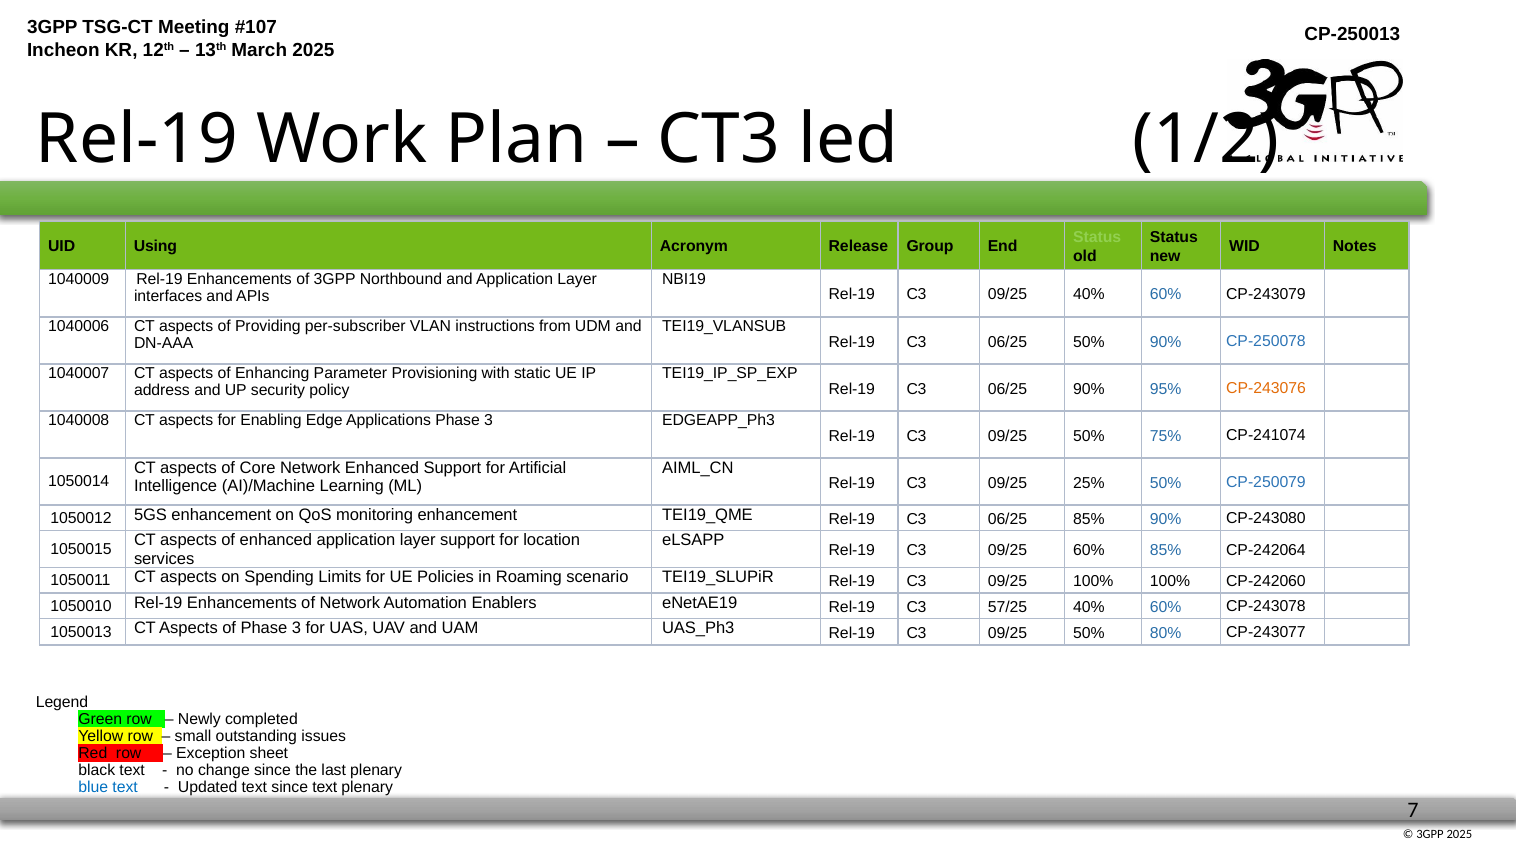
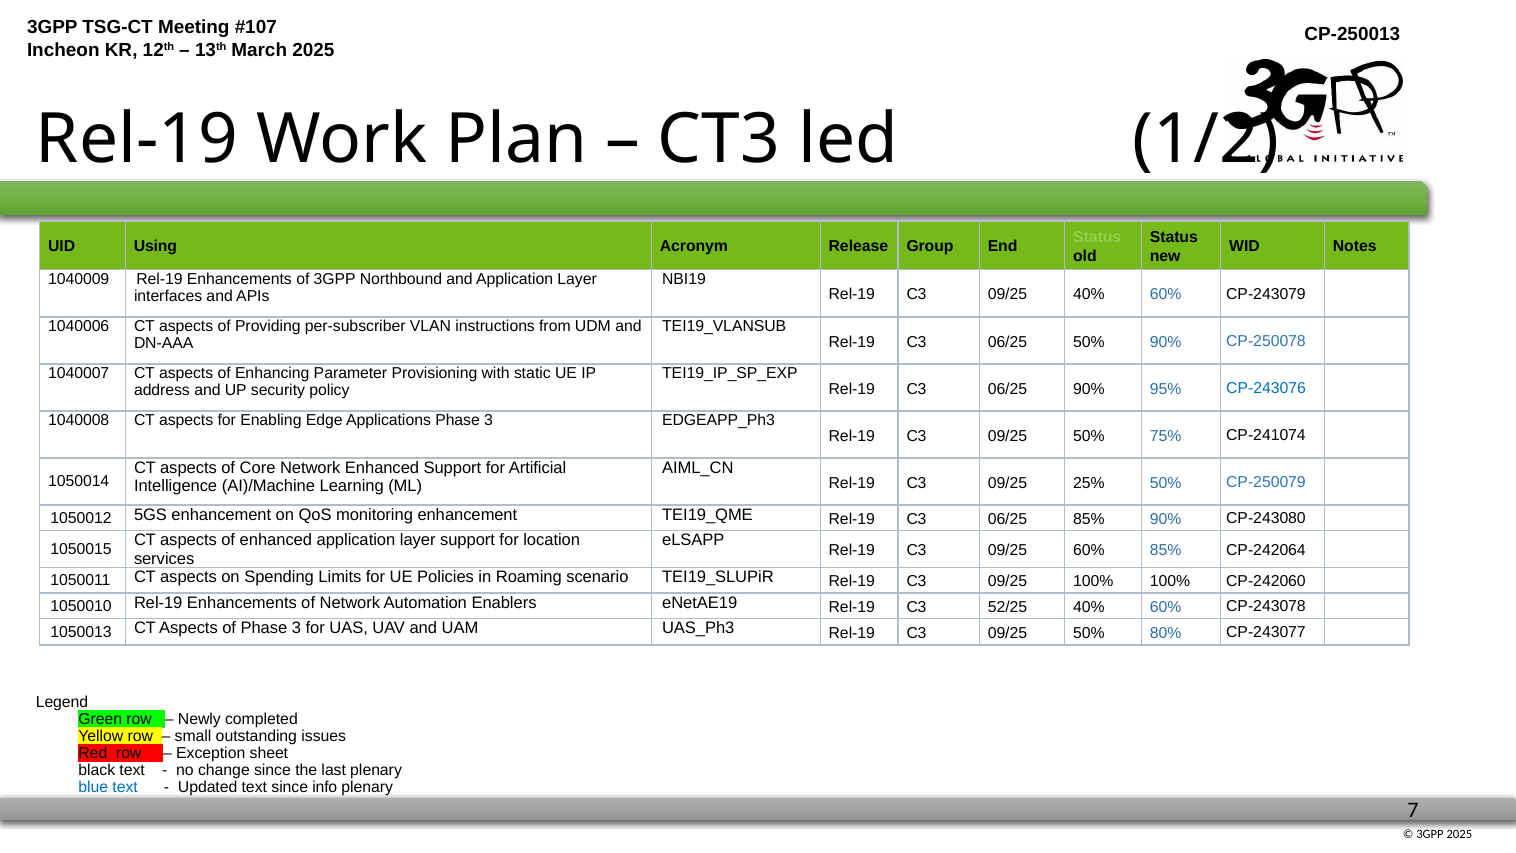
CP-243076 colour: orange -> blue (1266, 388)
57/25: 57/25 -> 52/25 (1007, 607)
since text: text -> info (325, 787)
